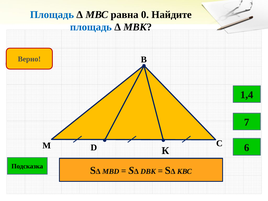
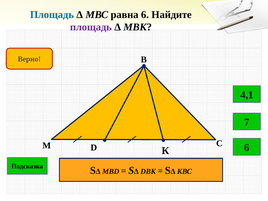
равна 0: 0 -> 6 (145, 15)
площадь colour: blue -> purple (91, 27)
1,4: 1,4 -> 4,1 (247, 95)
